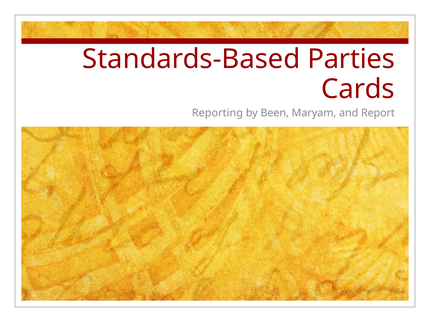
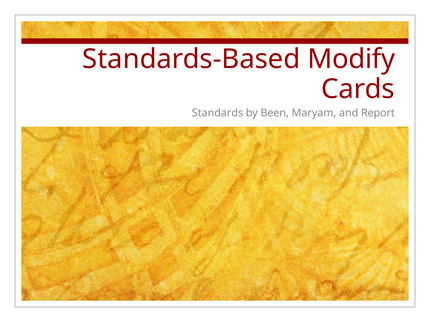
Parties: Parties -> Modify (351, 59)
Reporting: Reporting -> Standards (217, 113)
